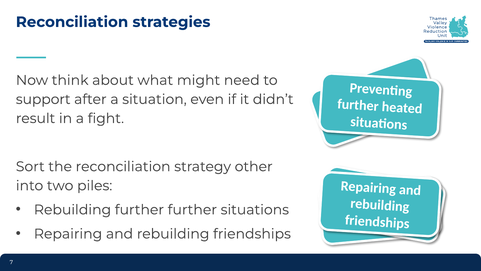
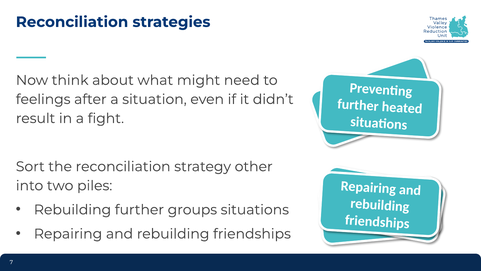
support: support -> feelings (43, 99)
further further: further -> groups (192, 209)
